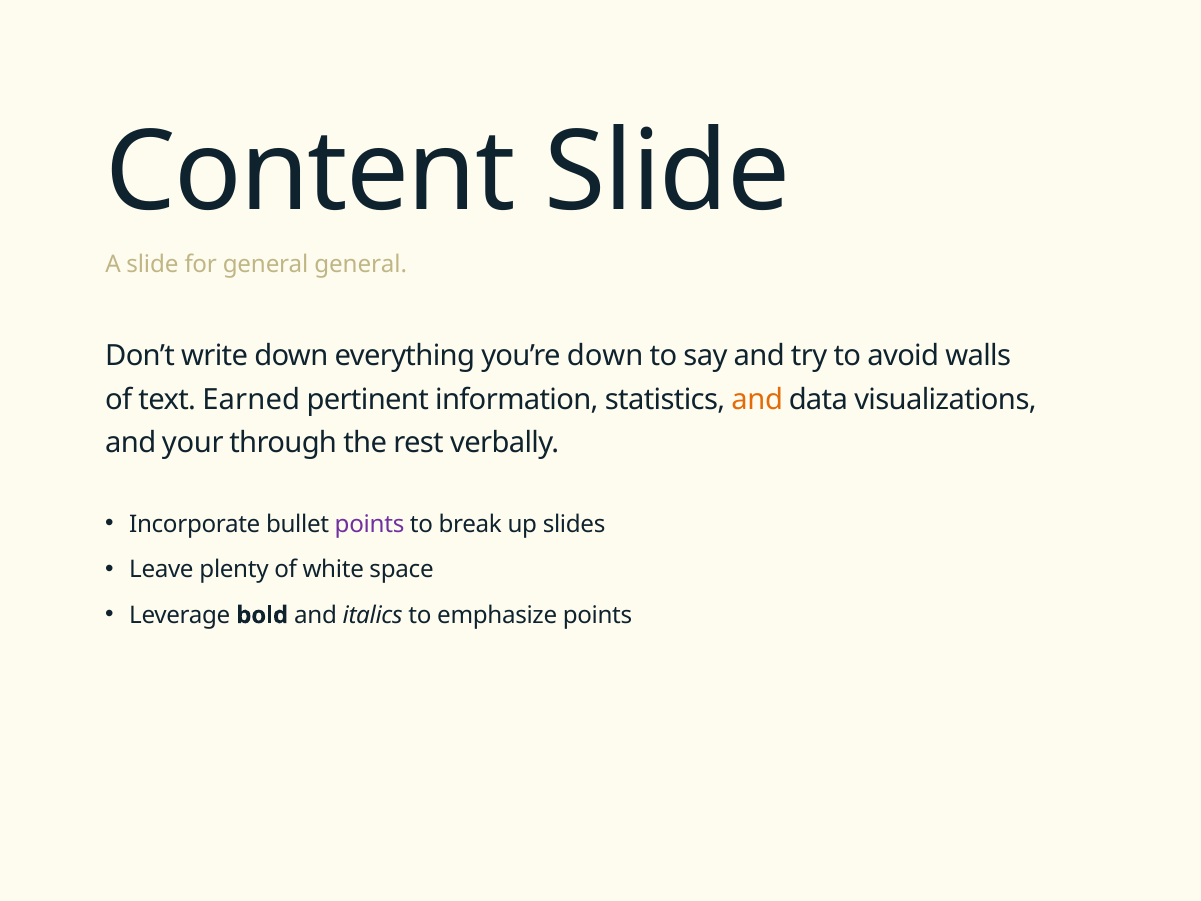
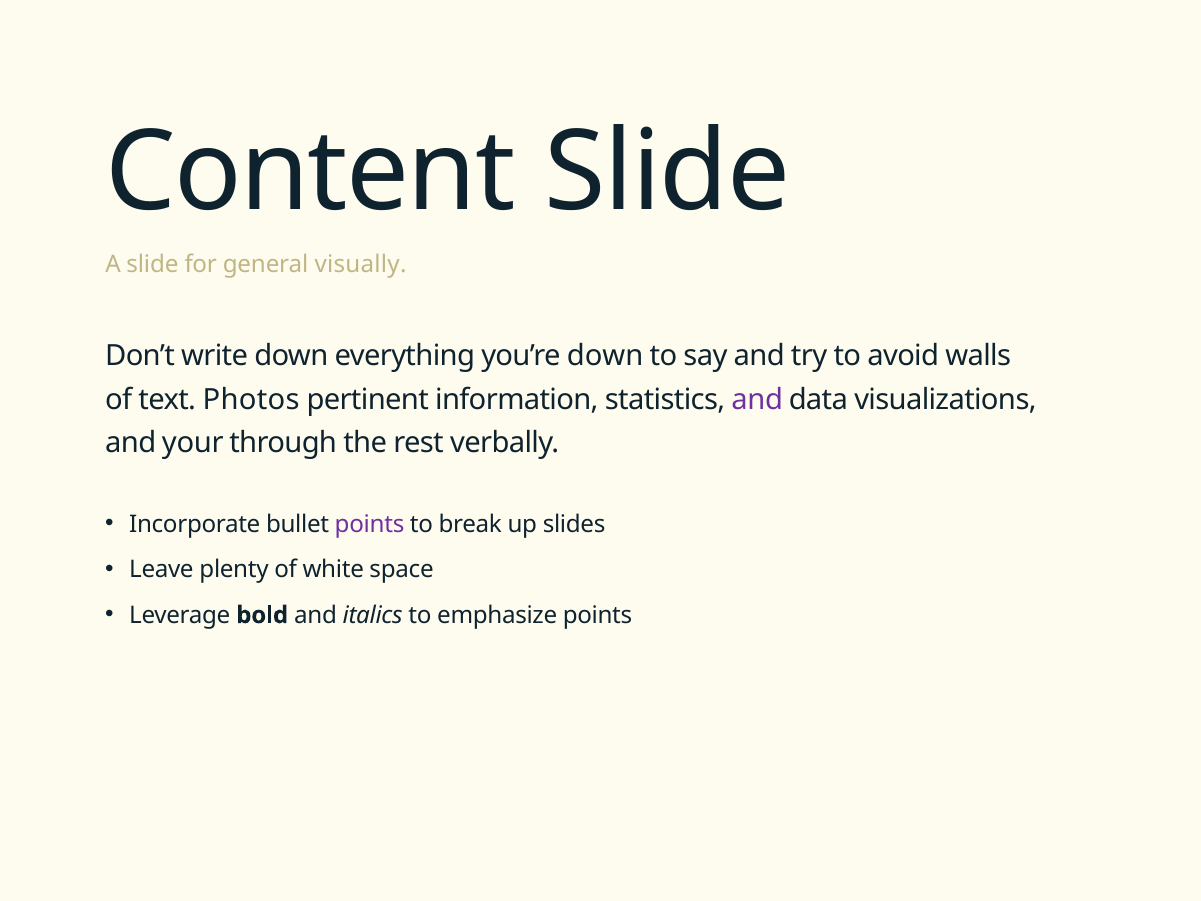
general general: general -> visually (361, 265)
Earned: Earned -> Photos (251, 399)
and colour: orange -> purple (757, 399)
